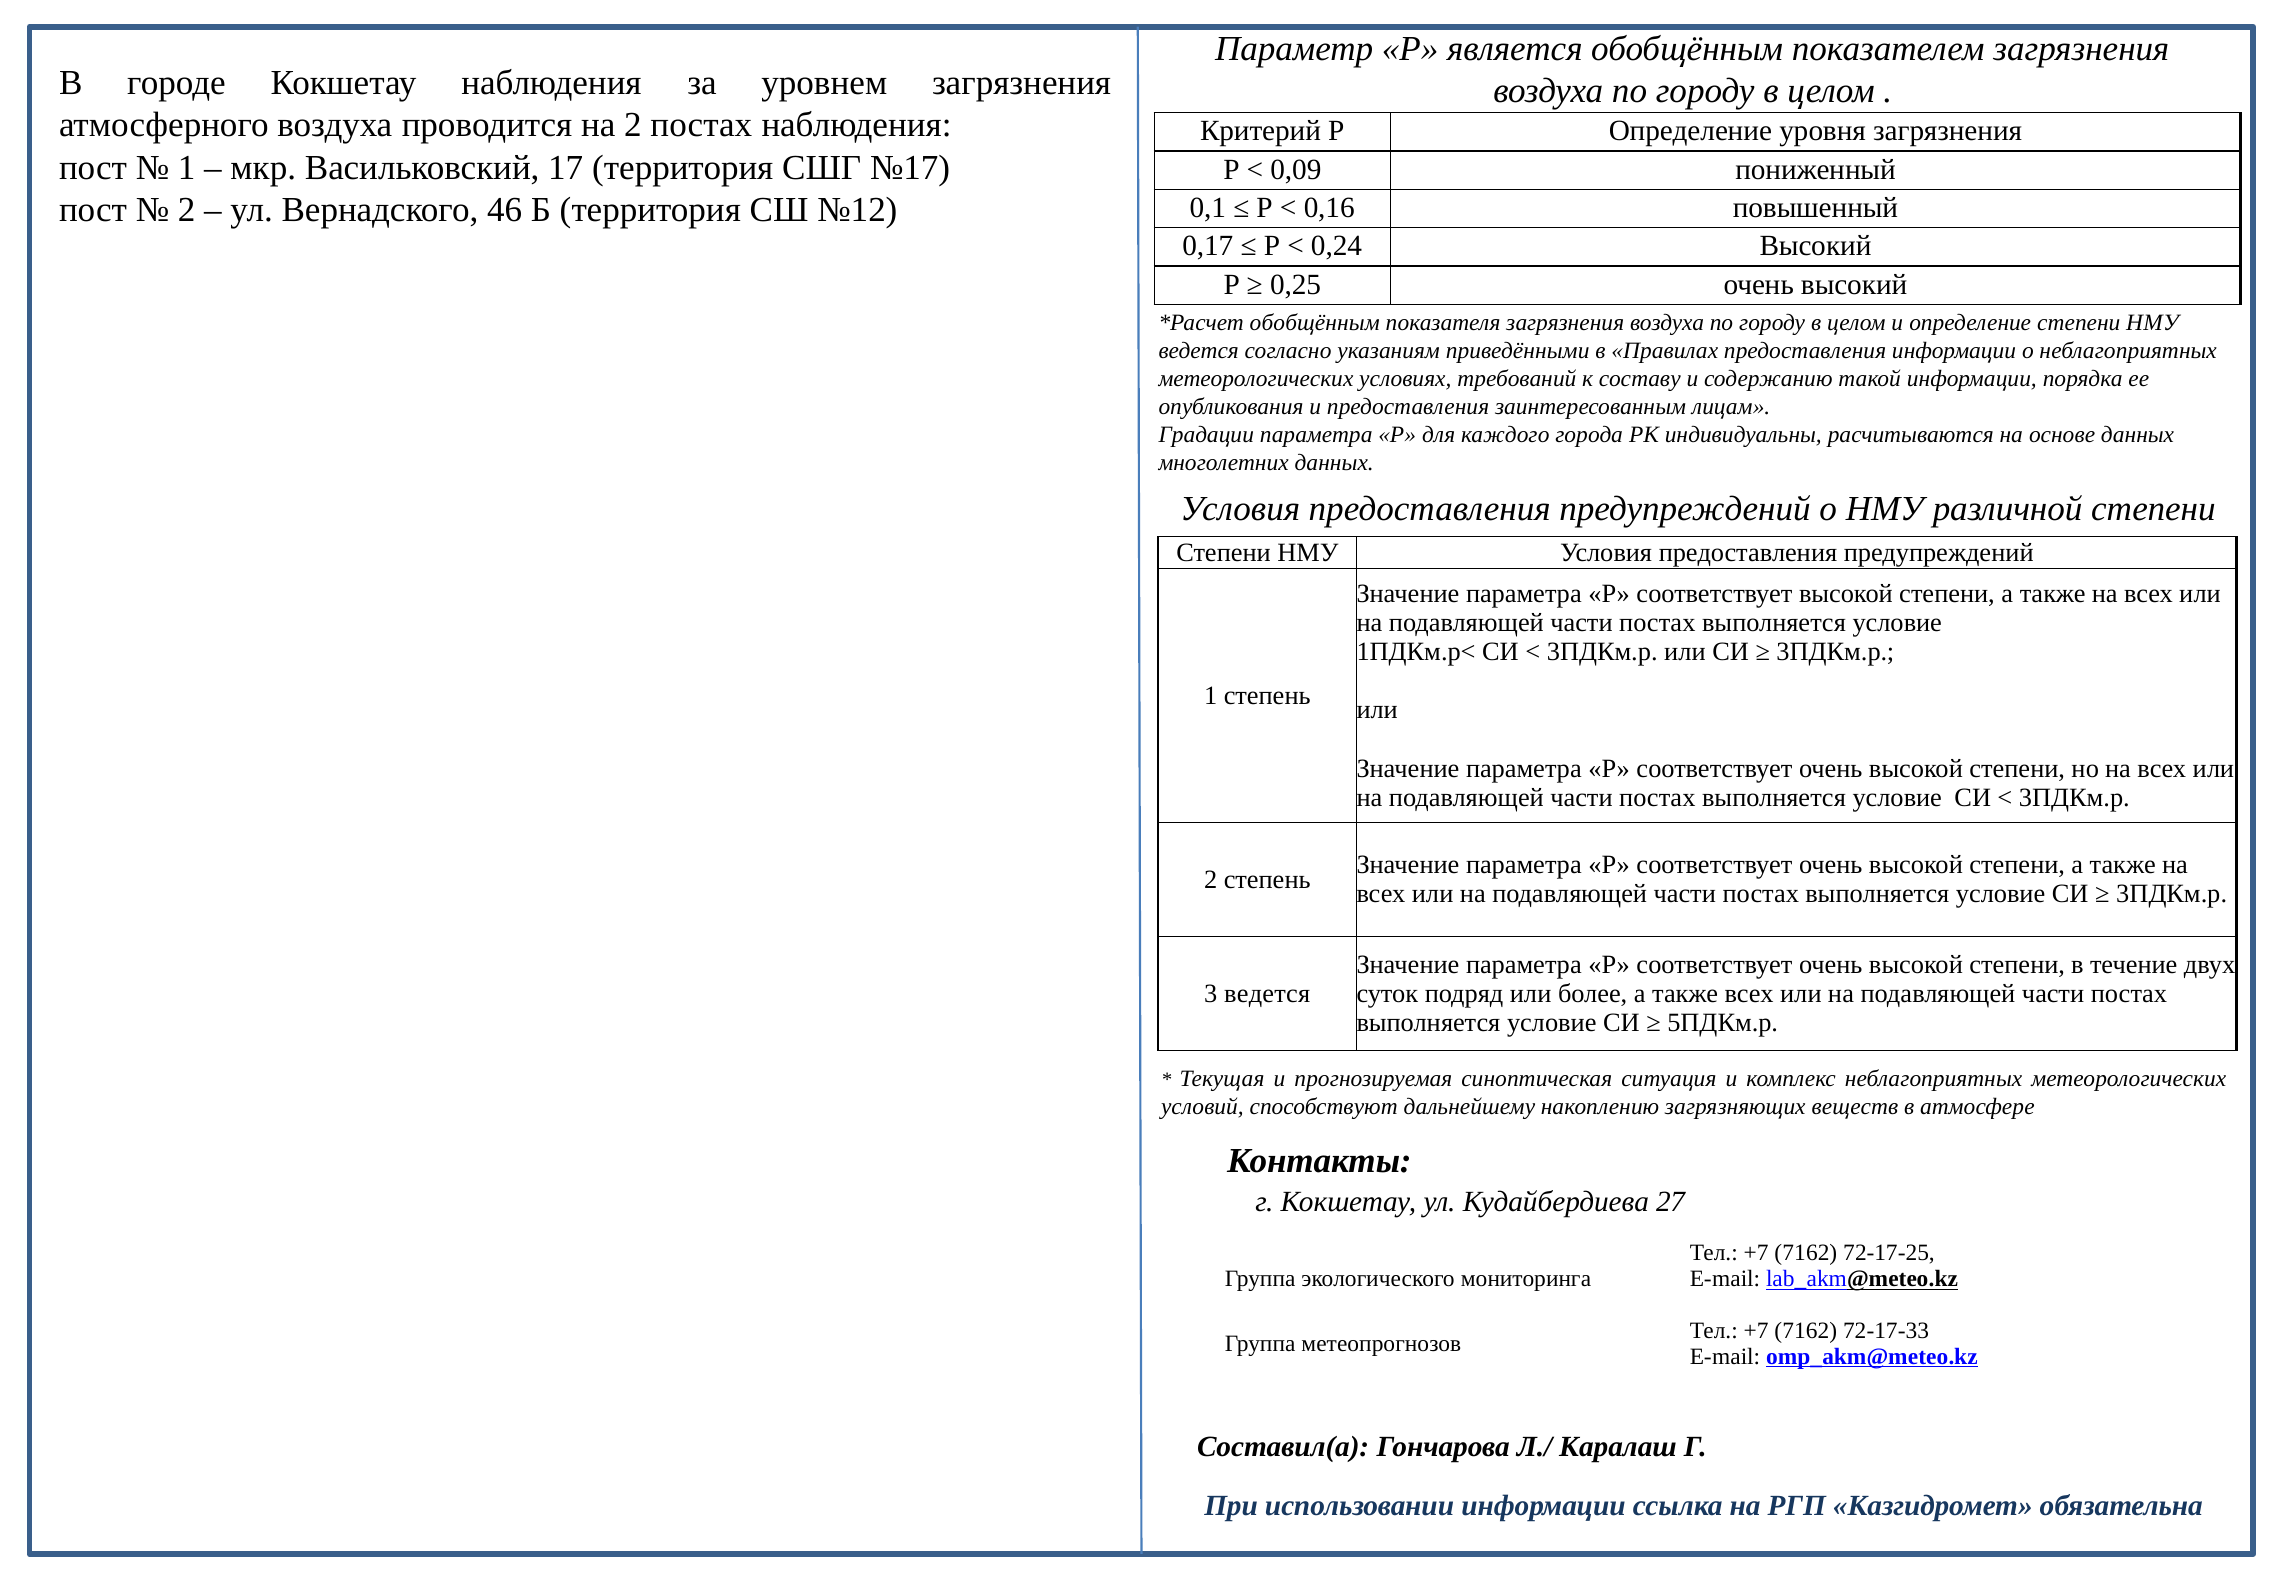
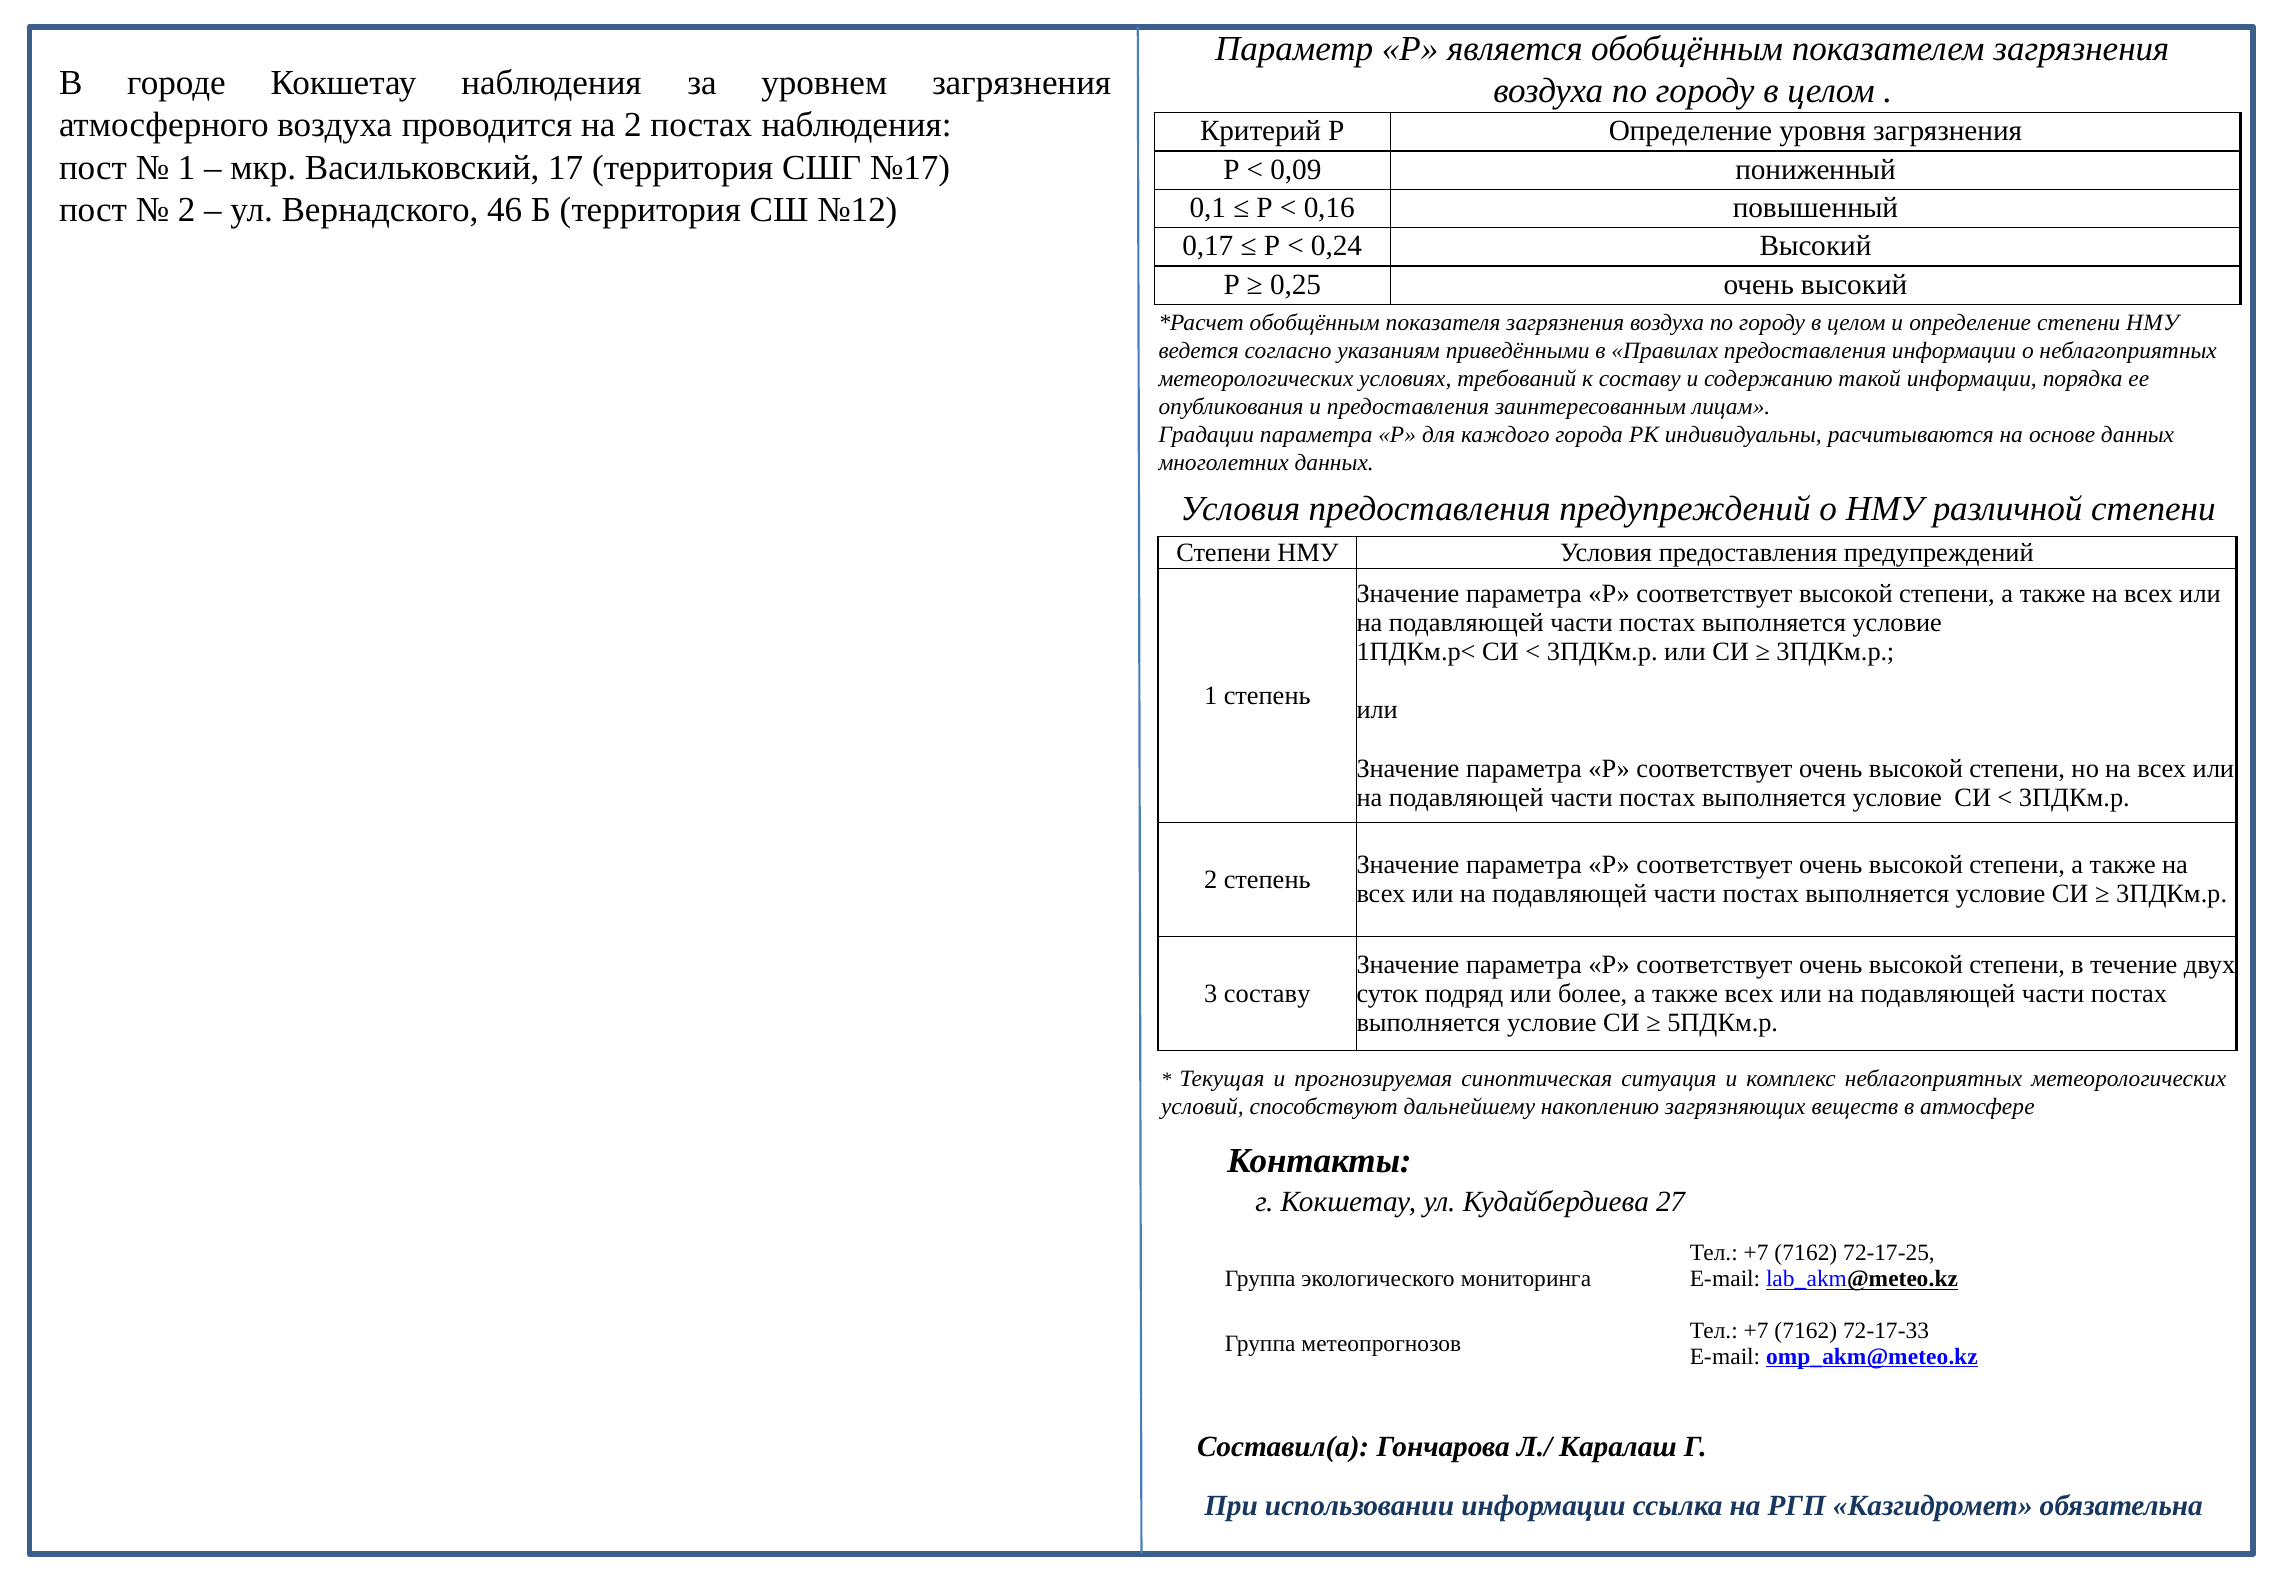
3 ведется: ведется -> составу (1267, 993)
